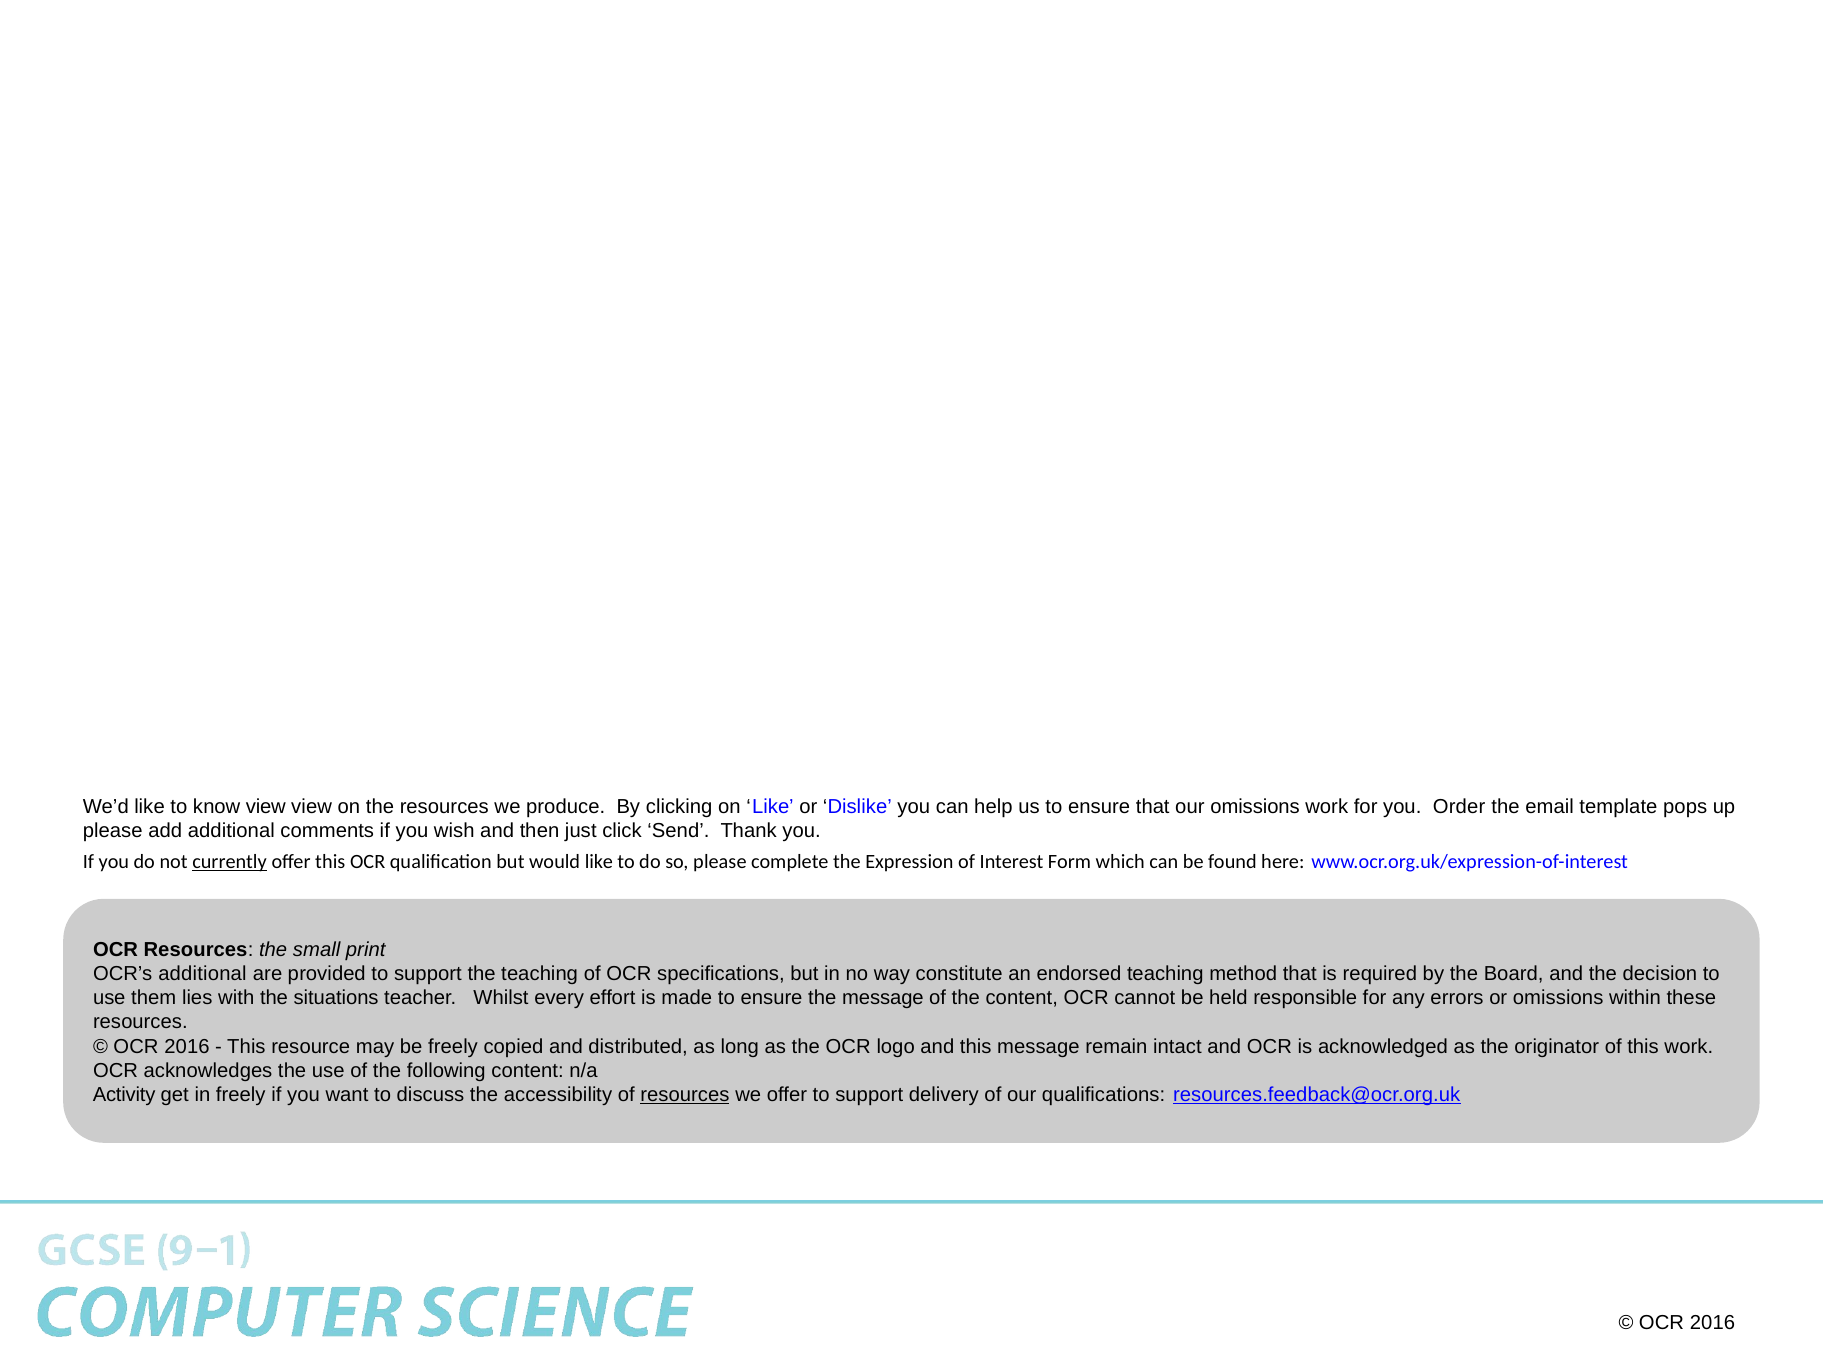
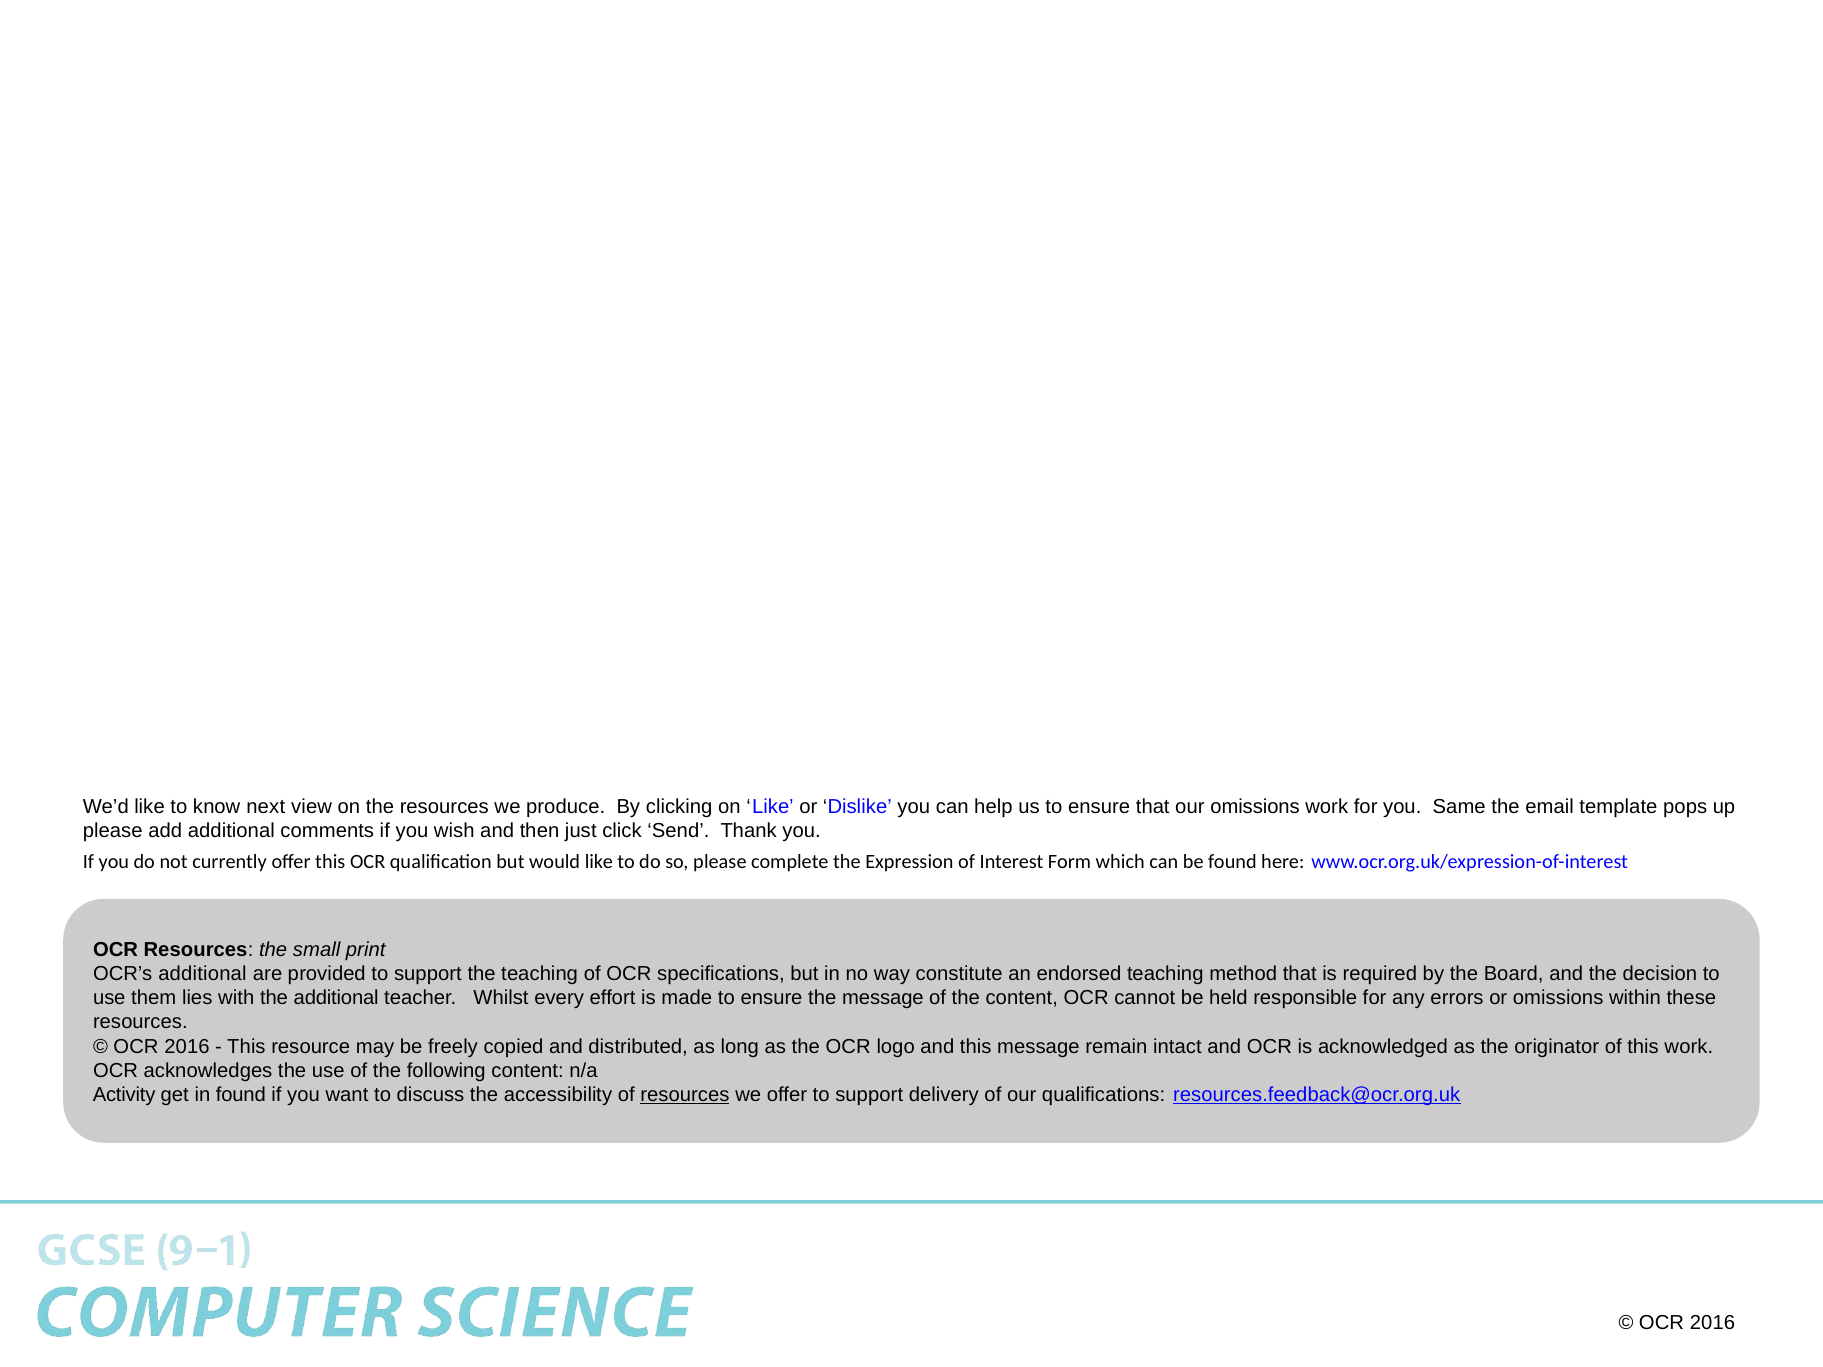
know view: view -> next (266, 807)
Order: Order -> Same (1459, 807)
currently underline: present -> none (230, 862)
the situations: situations -> additional (336, 998)
in freely: freely -> found (241, 1095)
